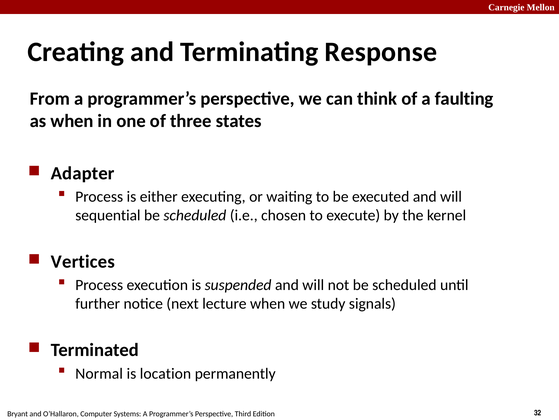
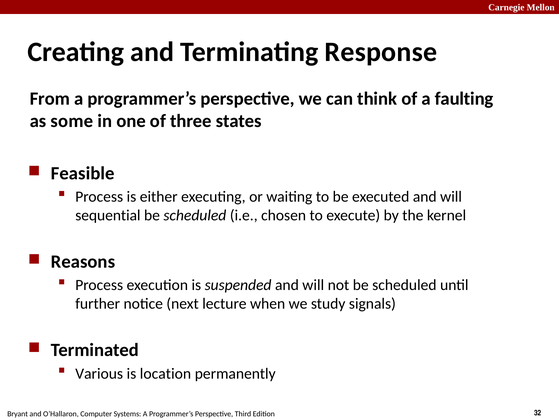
as when: when -> some (72, 121)
Adapter: Adapter -> Feasible (83, 173)
Vertices: Vertices -> Reasons (83, 261)
Normal: Normal -> Various (99, 373)
